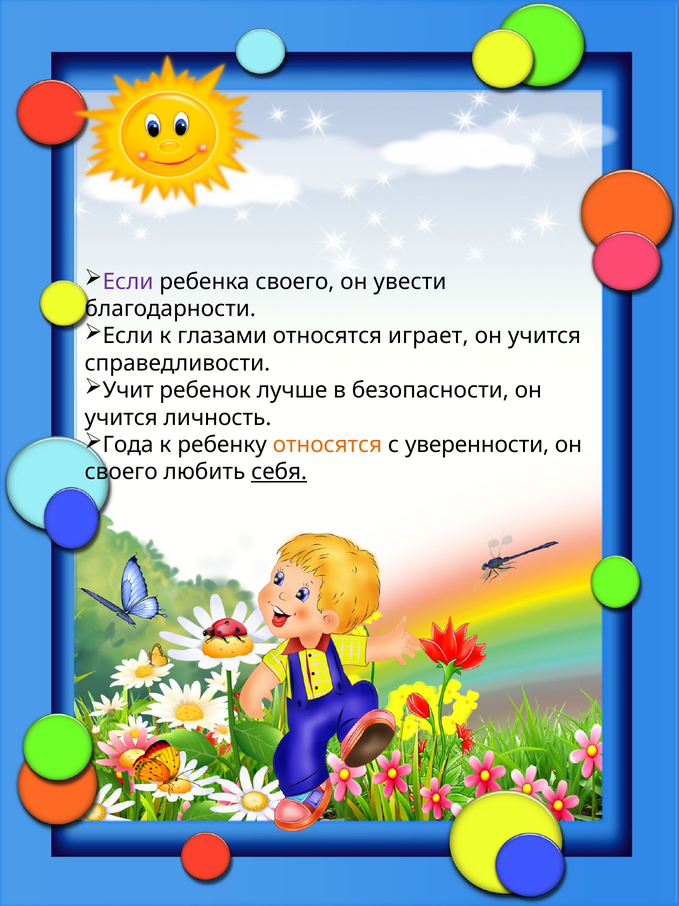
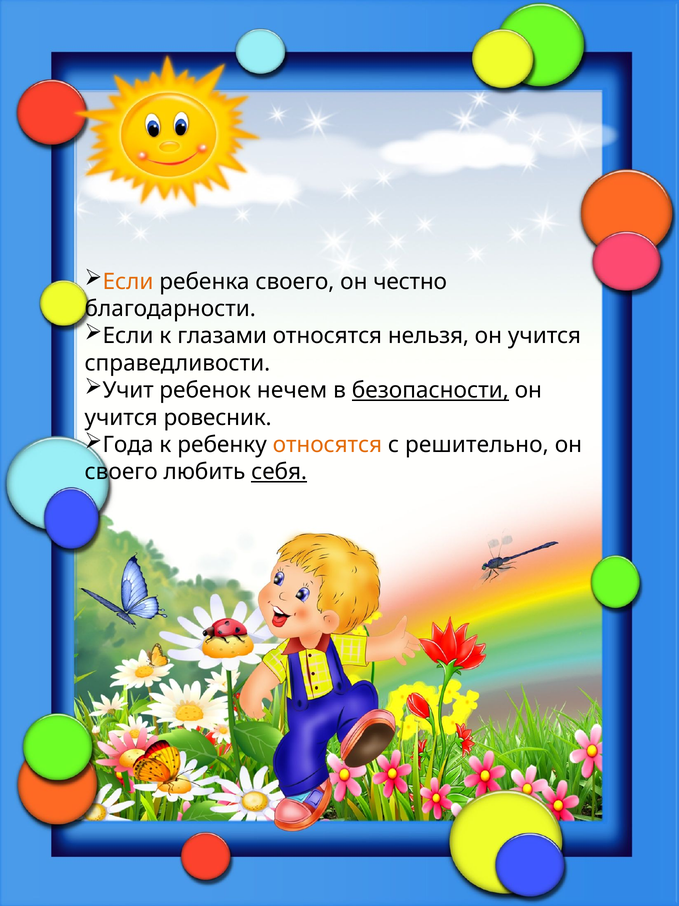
Если colour: purple -> orange (128, 281)
увести: увести -> честно (410, 281)
играет: играет -> нельзя (429, 336)
лучше: лучше -> нечем (292, 390)
безопасности underline: none -> present (430, 390)
личность: личность -> ровесник (218, 417)
уверенности: уверенности -> решительно (477, 444)
